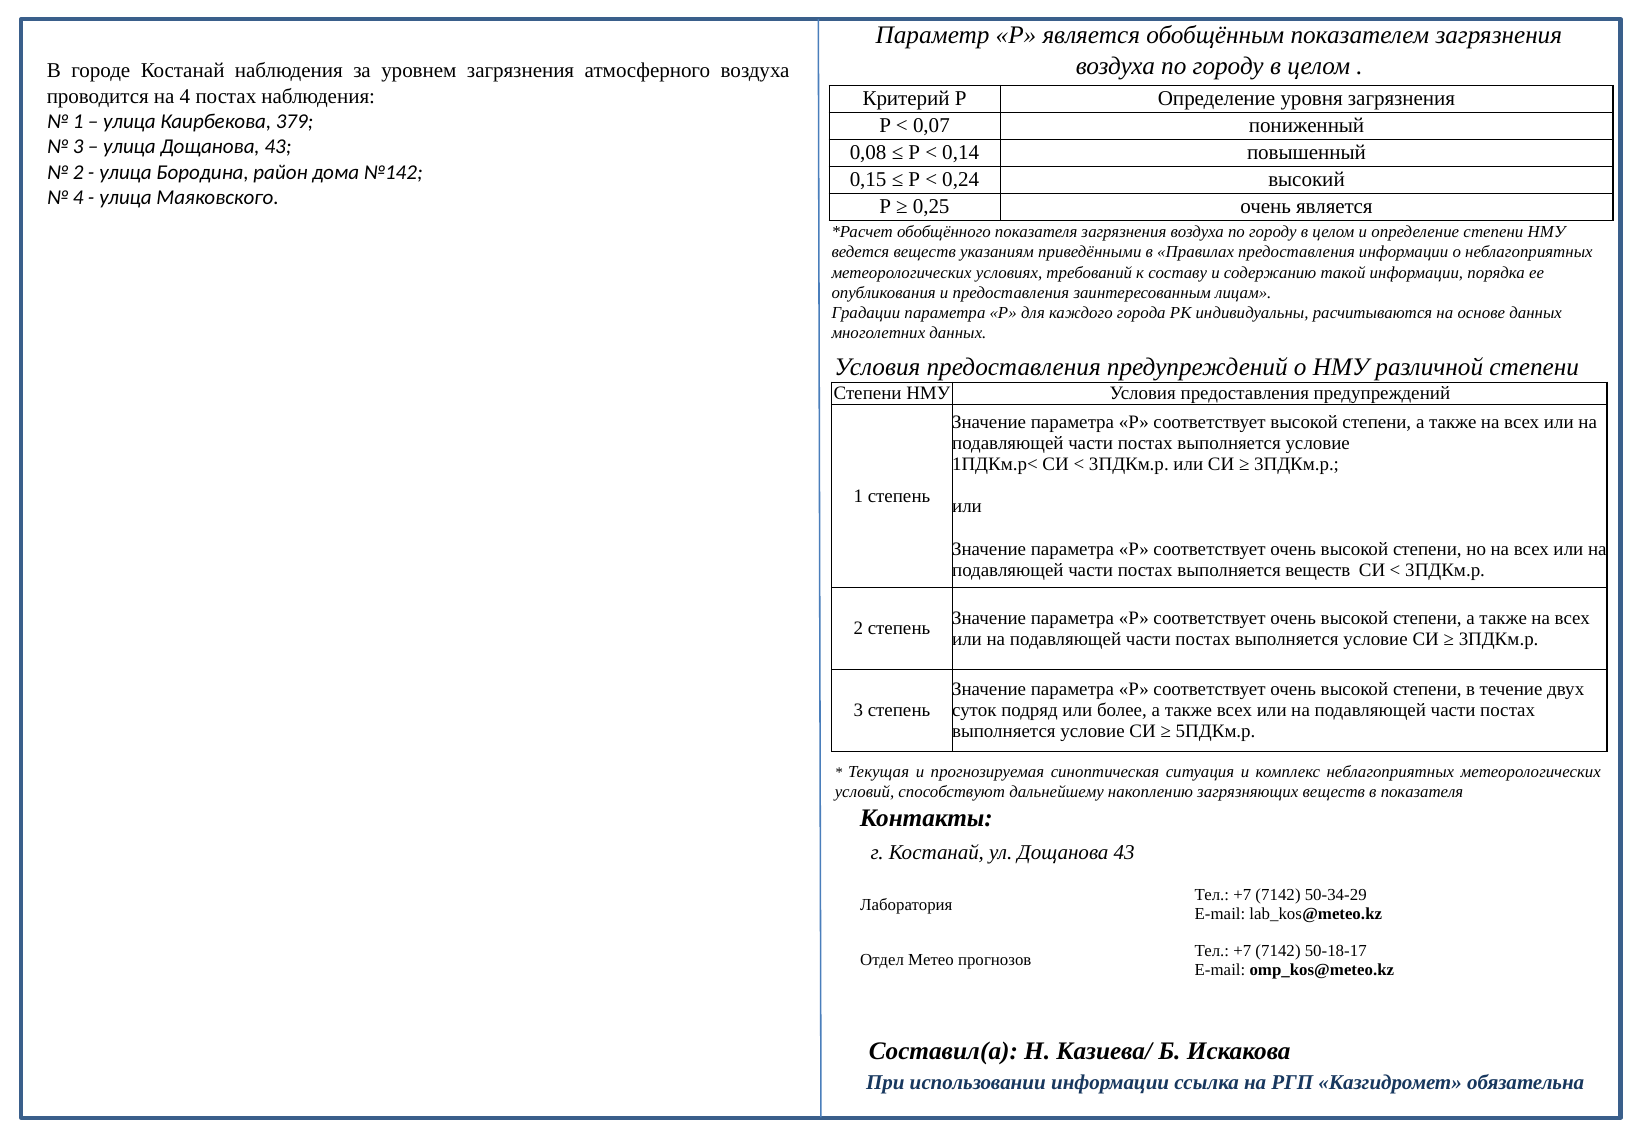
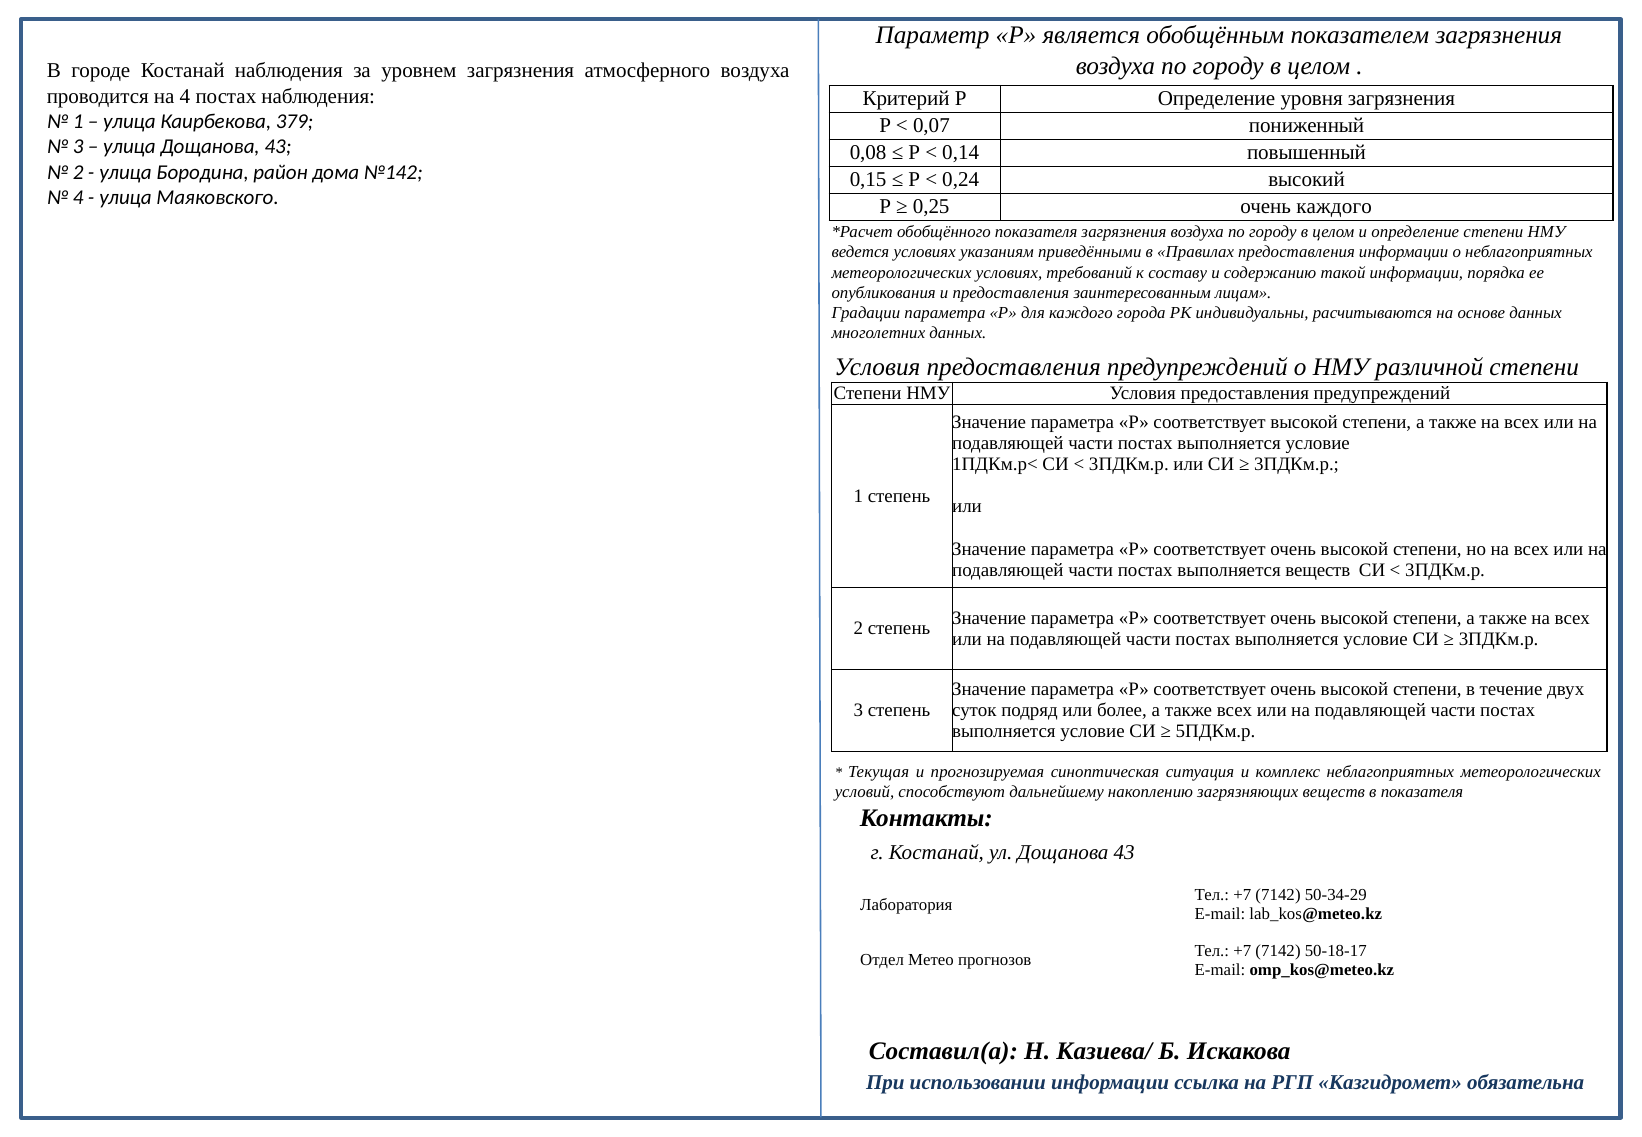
очень является: является -> каждого (1334, 207)
ведется веществ: веществ -> условиях (925, 252)
